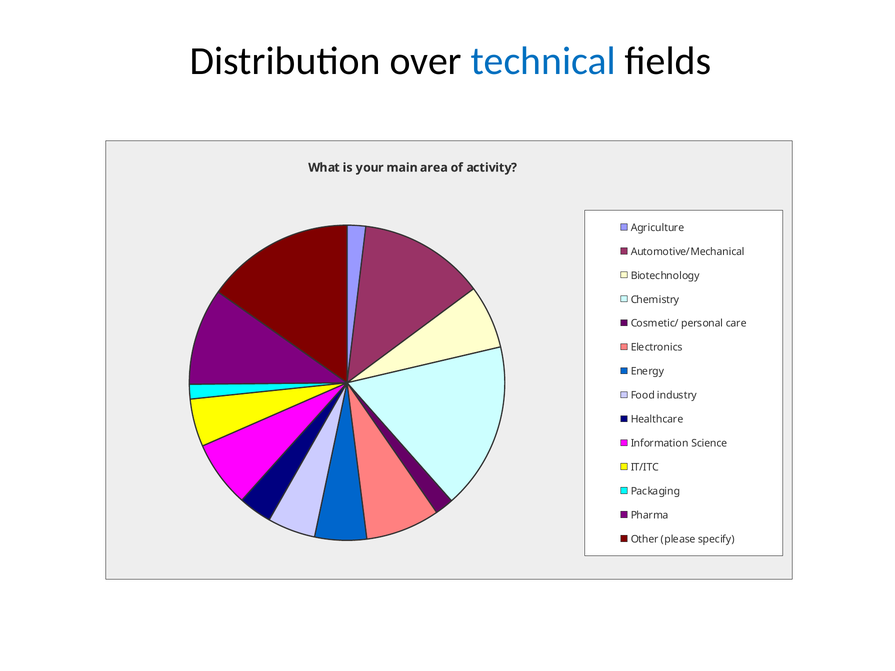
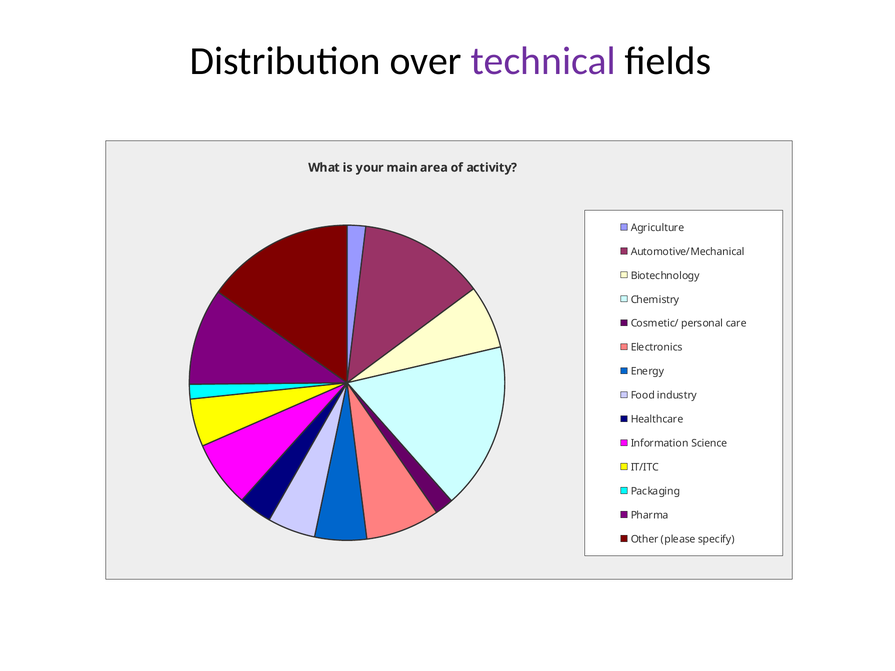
technical colour: blue -> purple (543, 61)
